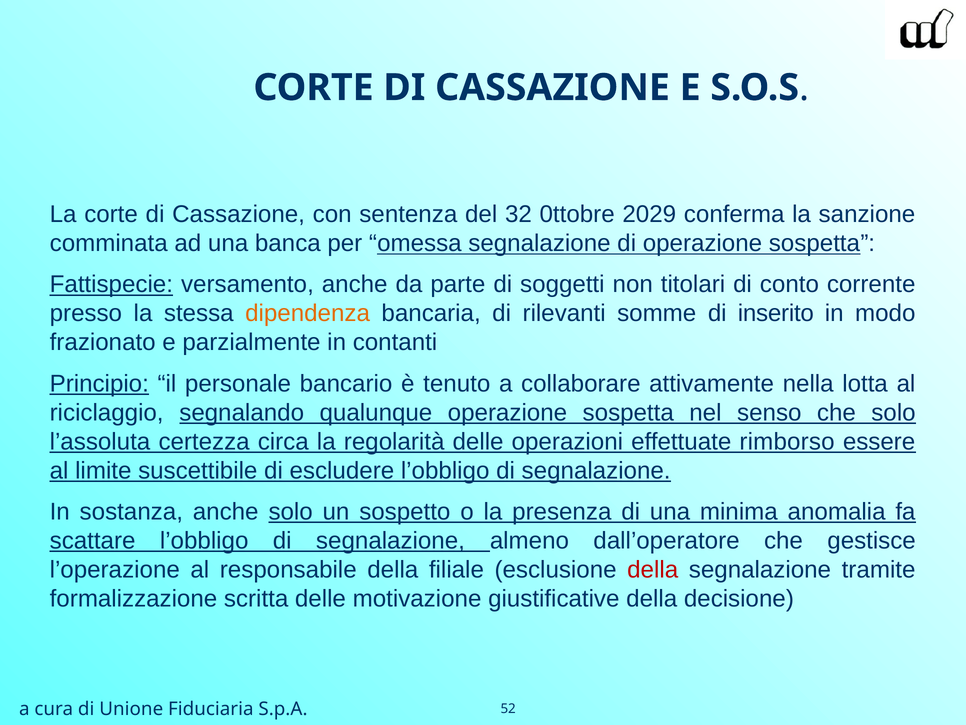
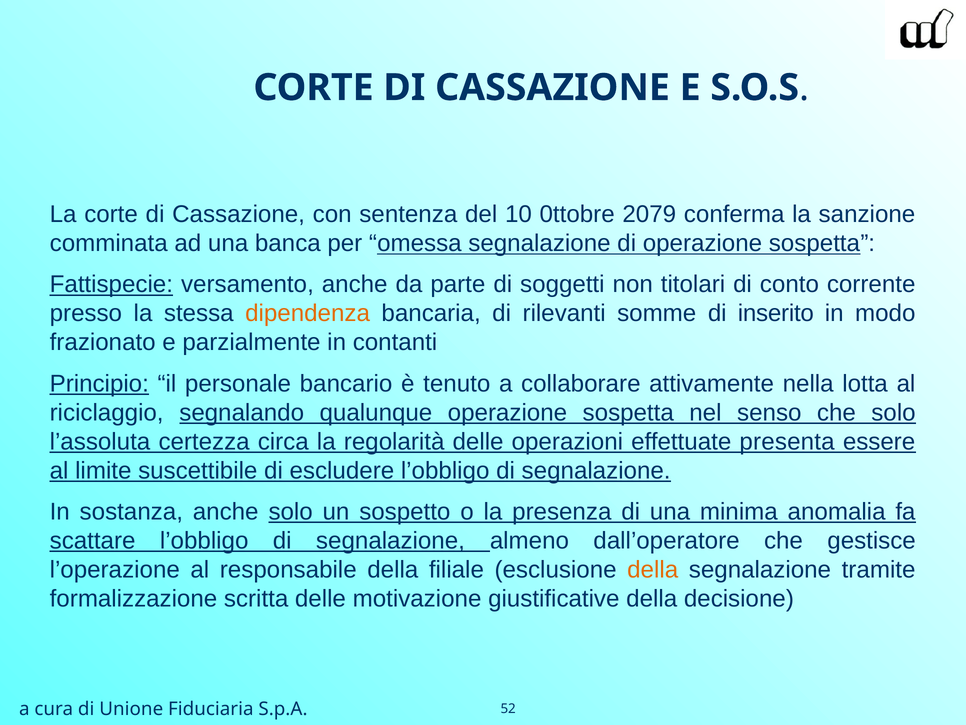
32: 32 -> 10 (518, 214)
2029: 2029 -> 2079 (649, 214)
rimborso: rimborso -> presenta (787, 441)
della colour: red -> orange (653, 569)
